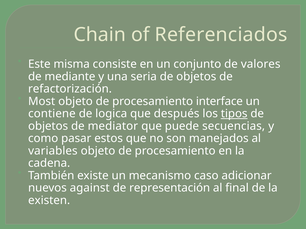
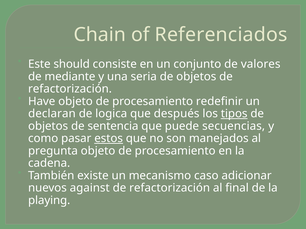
misma: misma -> should (72, 64)
Most: Most -> Have (42, 102)
interface: interface -> redefinir (219, 102)
contiene: contiene -> declaran (52, 114)
mediator: mediator -> sentencia (113, 126)
estos underline: none -> present (109, 139)
variables: variables -> pregunta (53, 151)
representación: representación -> refactorización (170, 188)
existen: existen -> playing (49, 201)
